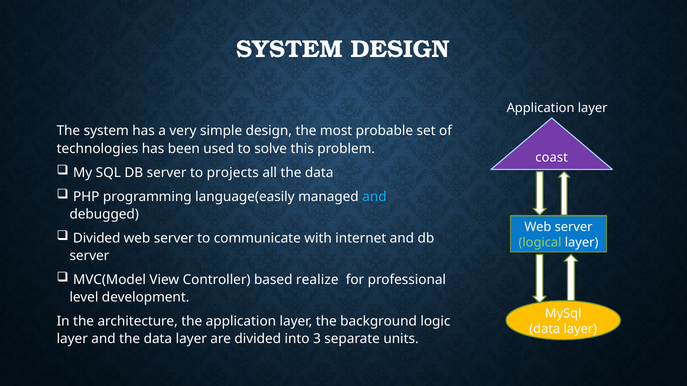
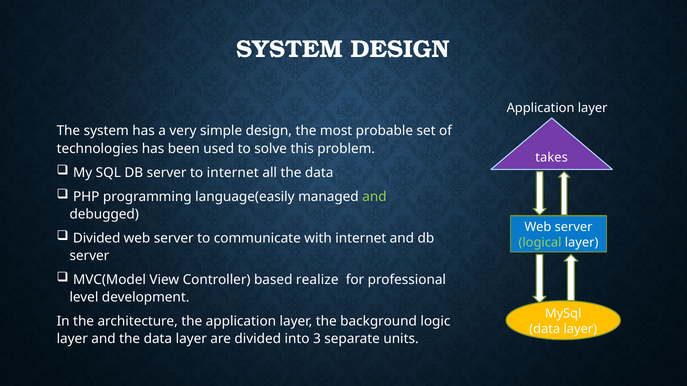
coast: coast -> takes (552, 158)
to projects: projects -> internet (233, 173)
and colour: light blue -> light green (374, 197)
